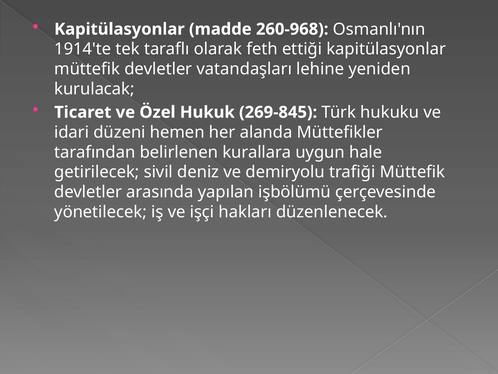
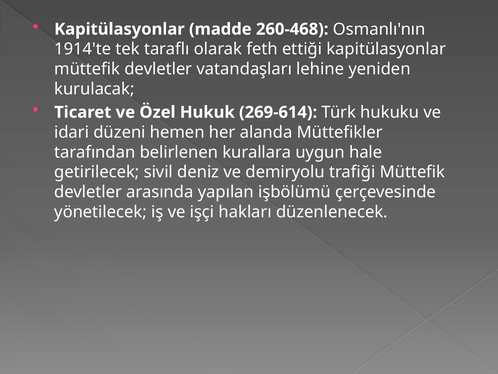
260-968: 260-968 -> 260-468 (292, 29)
269-845: 269-845 -> 269-614 (278, 112)
